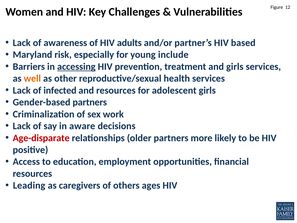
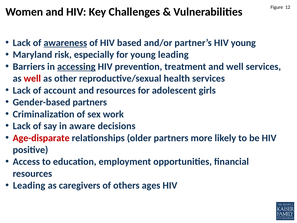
awareness underline: none -> present (65, 43)
adults: adults -> based (129, 43)
HIV based: based -> young (243, 43)
young include: include -> leading (173, 55)
and girls: girls -> well (235, 67)
well colour: orange -> red (32, 78)
infected: infected -> account (60, 90)
